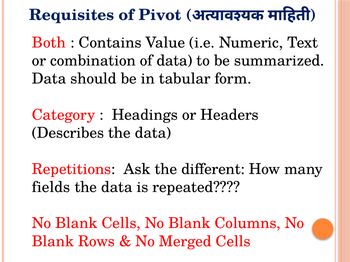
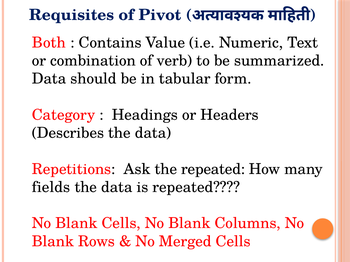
of data: data -> verb (174, 61)
the different: different -> repeated (213, 169)
